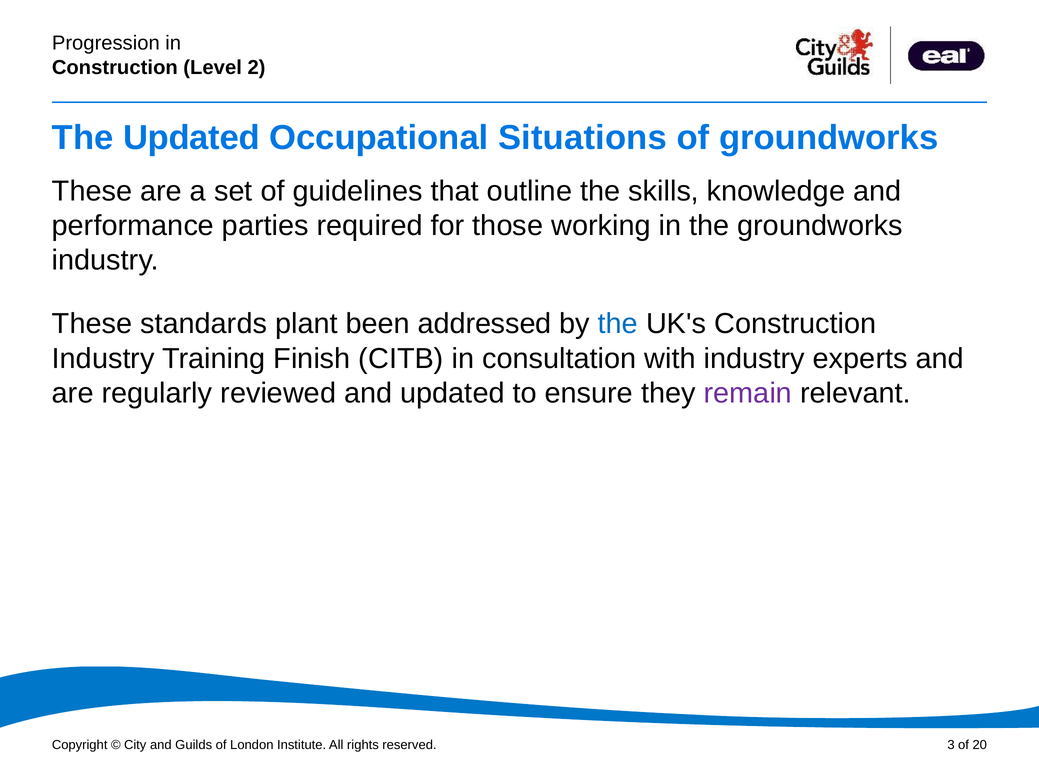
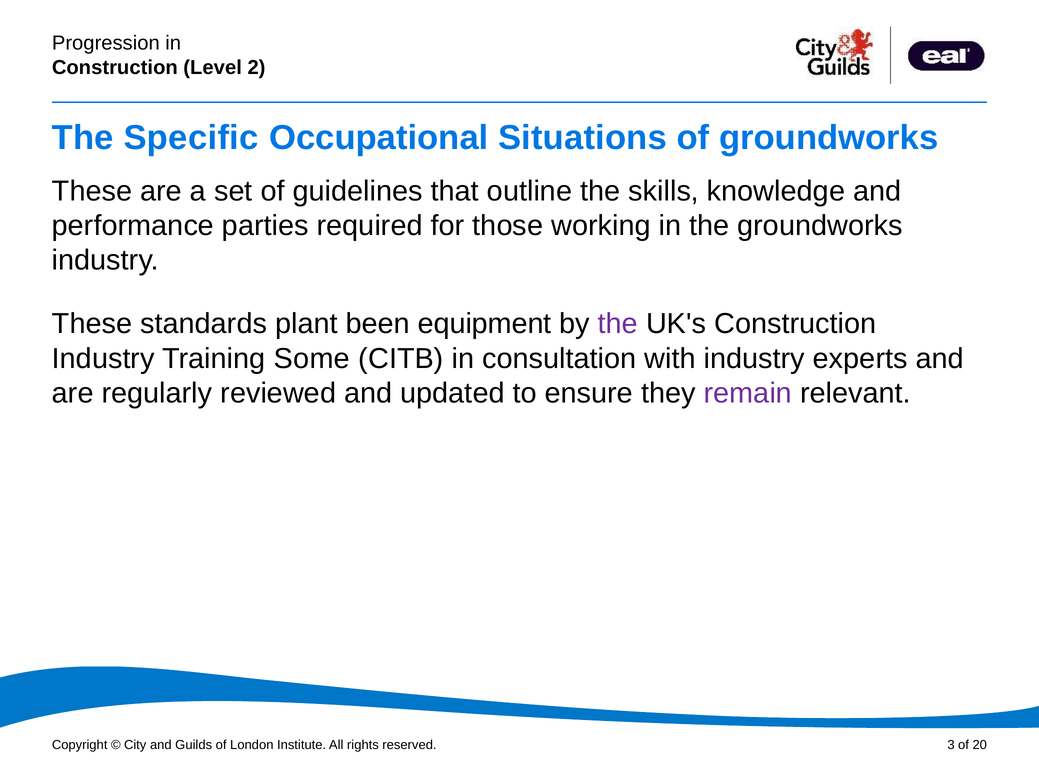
The Updated: Updated -> Specific (191, 138)
addressed: addressed -> equipment (485, 324)
the colour: blue -> purple (618, 324)
Finish: Finish -> Some (312, 359)
